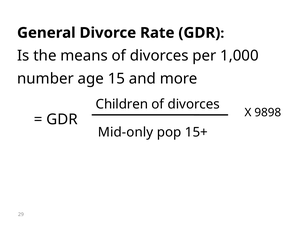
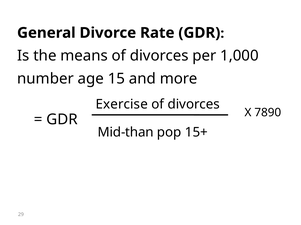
Children: Children -> Exercise (122, 105)
9898: 9898 -> 7890 (268, 113)
Mid-only: Mid-only -> Mid-than (126, 133)
